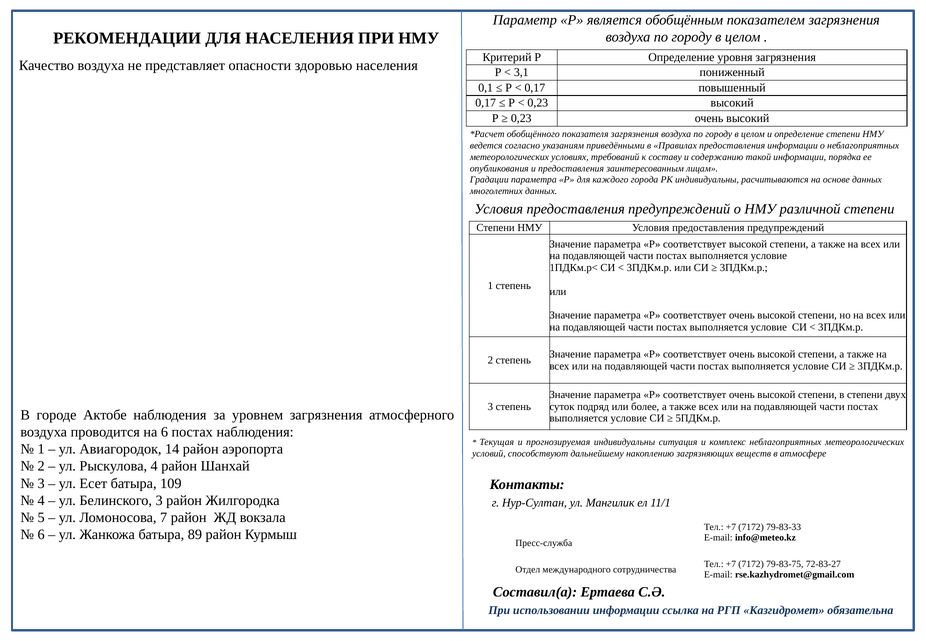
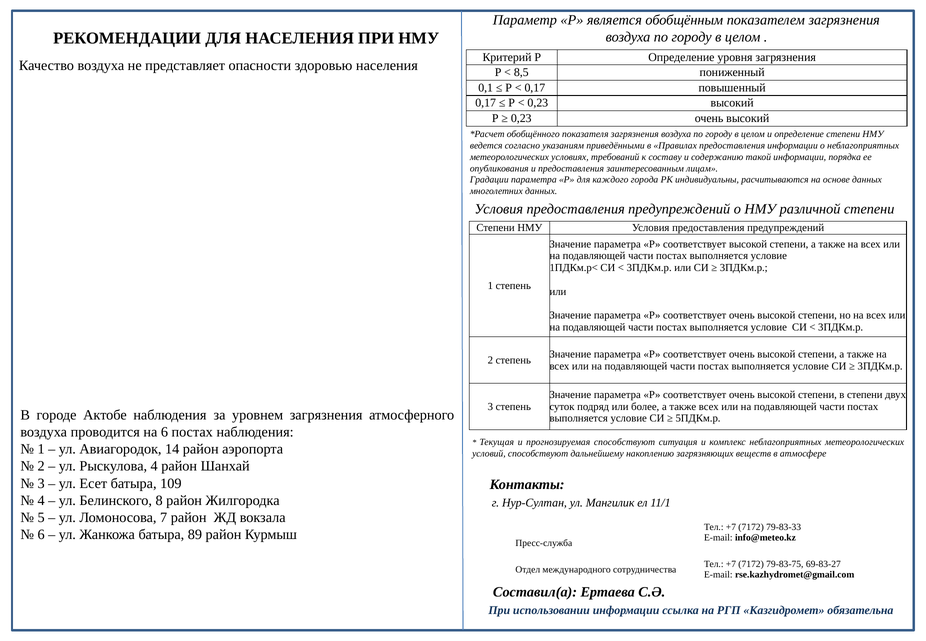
3,1: 3,1 -> 8,5 (521, 72)
прогнозируемая индивидуальны: индивидуальны -> способствуют (624, 442)
Белинского 3: 3 -> 8 (159, 500)
72-83-27: 72-83-27 -> 69-83-27 (823, 564)
